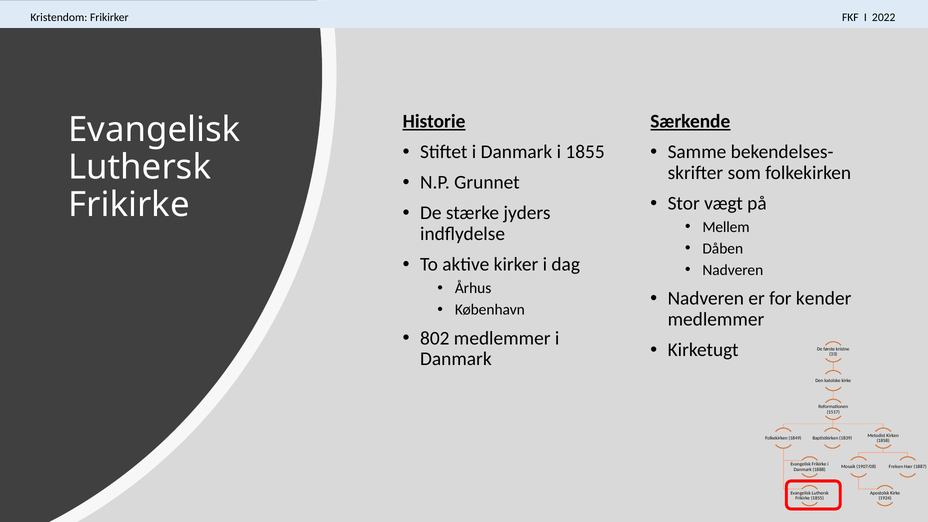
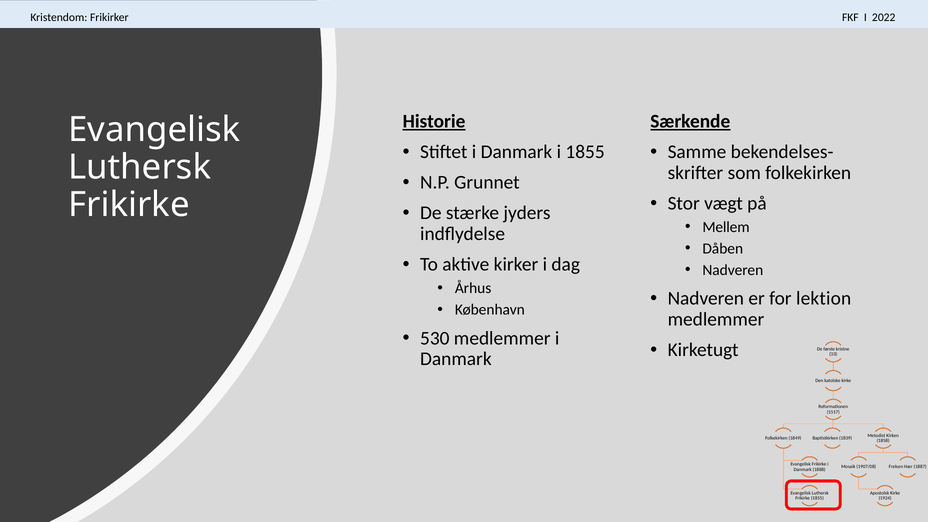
kender: kender -> lektion (824, 298)
802: 802 -> 530 (435, 338)
